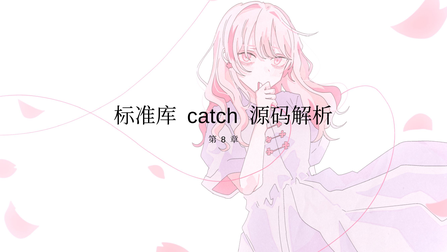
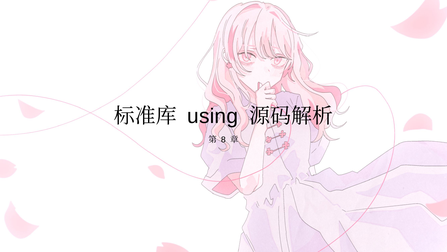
catch: catch -> using (213, 116)
